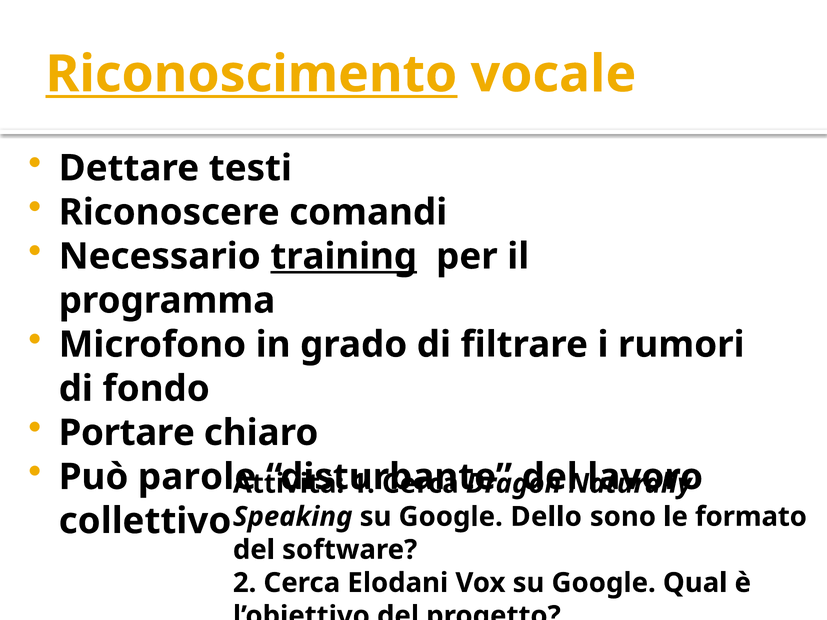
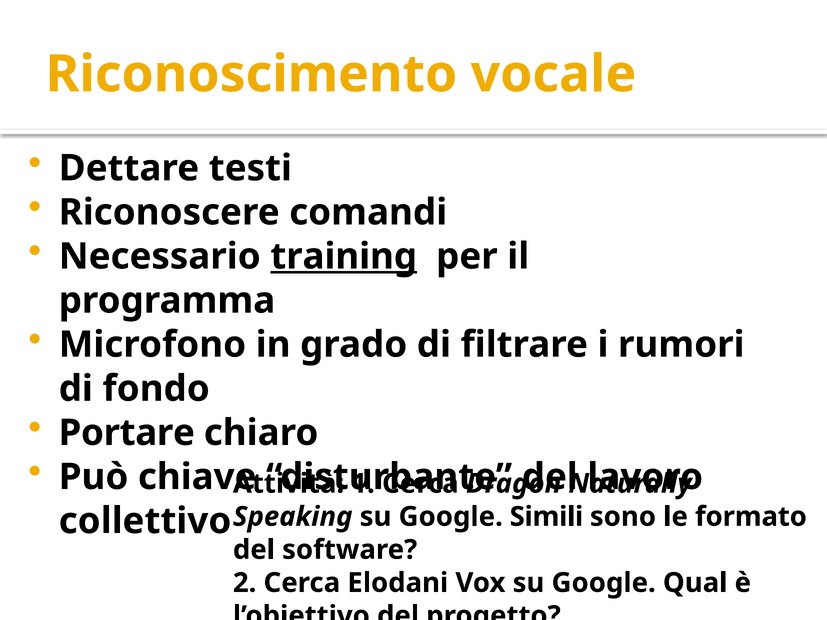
Riconoscimento underline: present -> none (251, 74)
parole: parole -> chiave (197, 477)
Dello: Dello -> Simili (546, 517)
